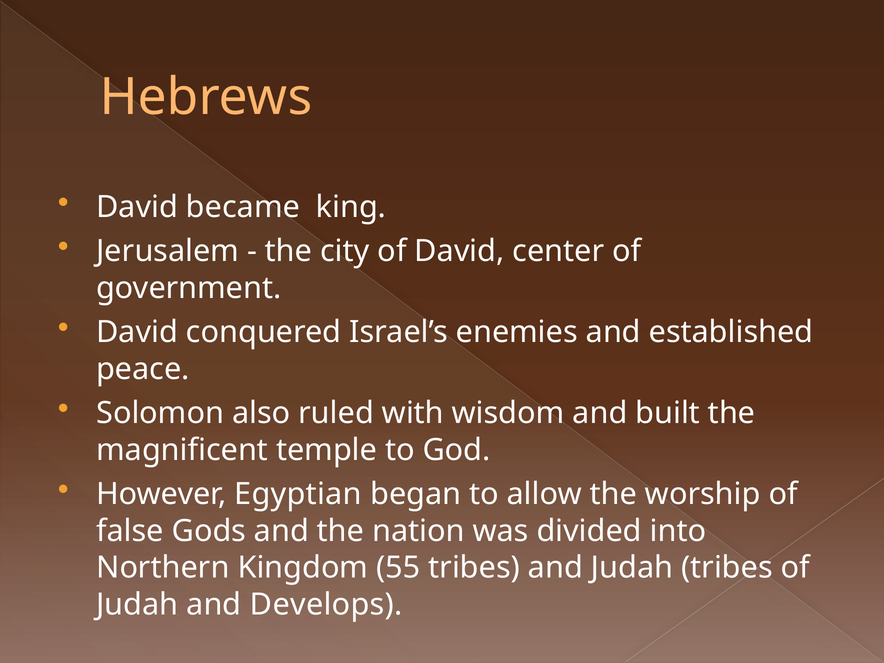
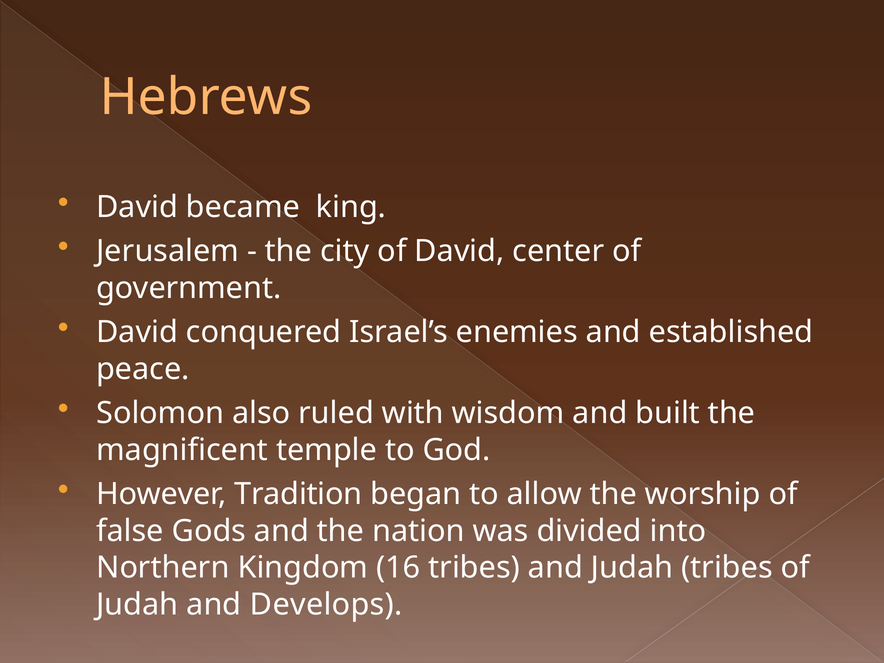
Egyptian: Egyptian -> Tradition (298, 494)
55: 55 -> 16 (398, 568)
